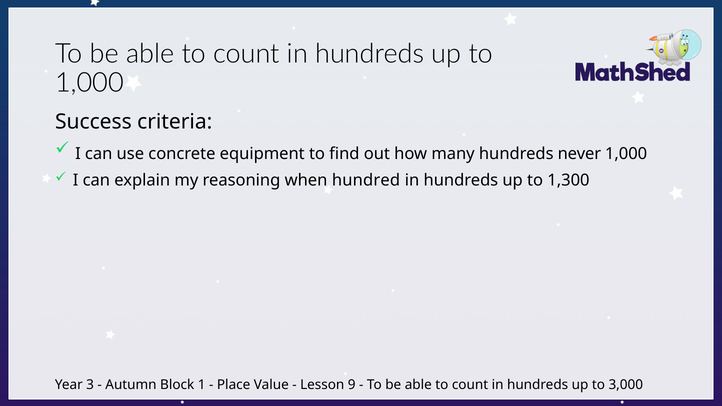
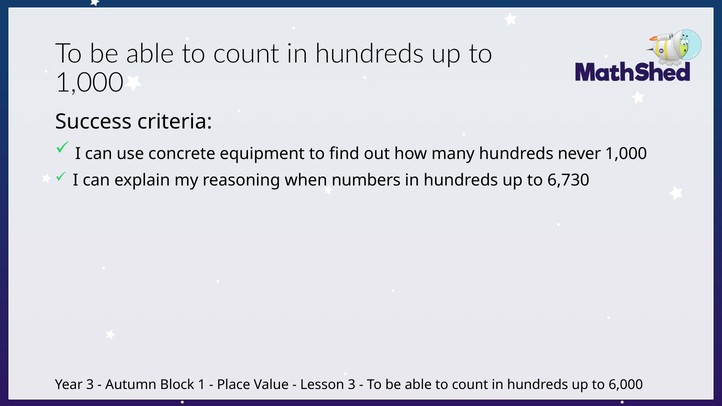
hundred: hundred -> numbers (366, 180)
1,300: 1,300 -> 6,730 (568, 180)
Lesson 9: 9 -> 3 (352, 385)
3,000: 3,000 -> 6,000 (626, 385)
